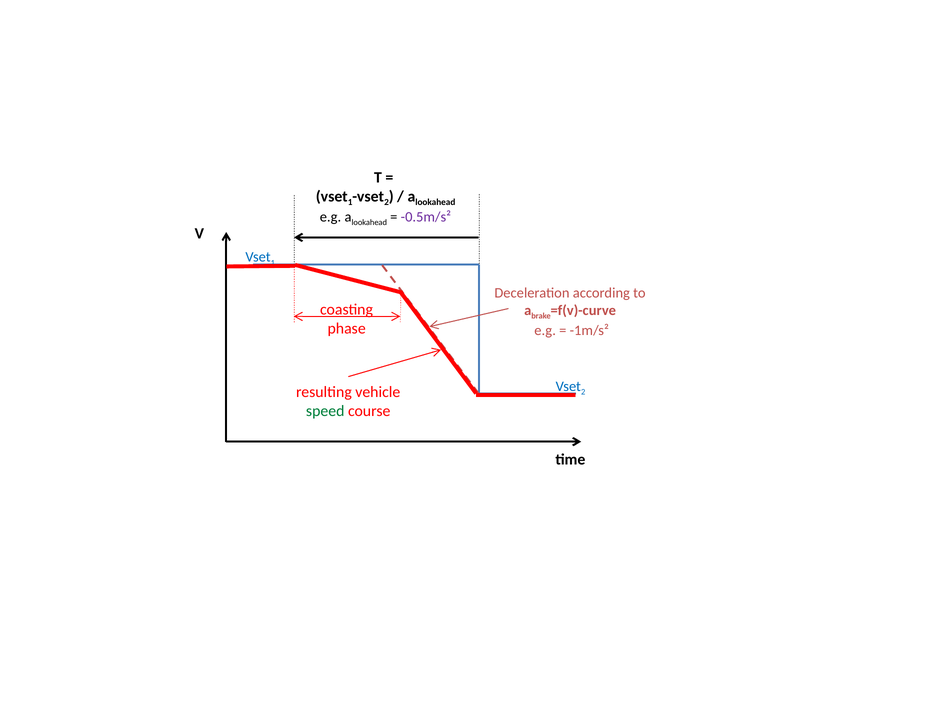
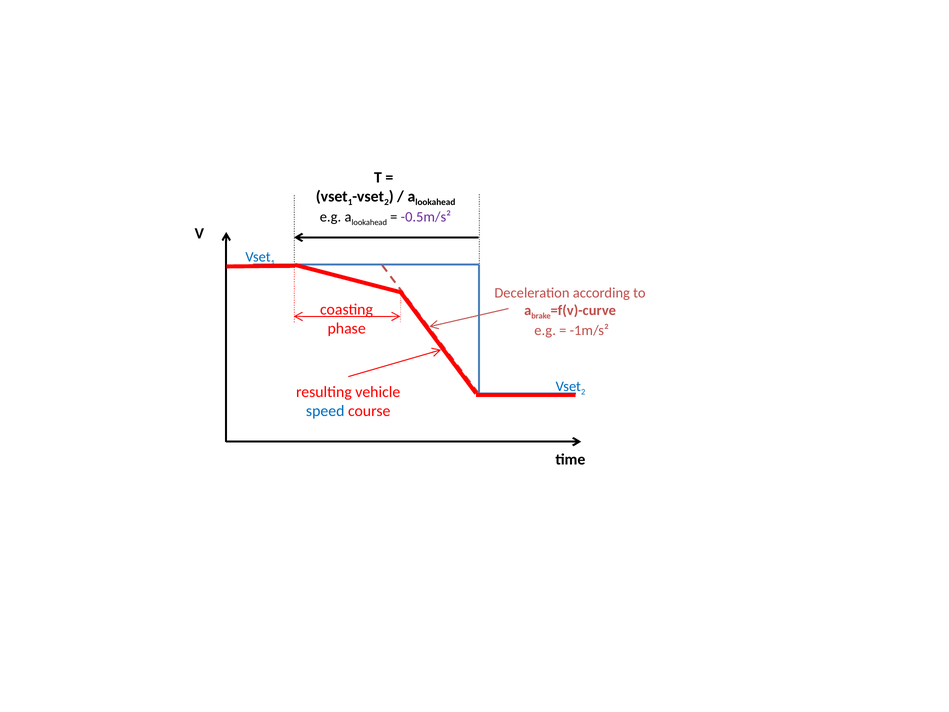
speed colour: green -> blue (325, 411)
